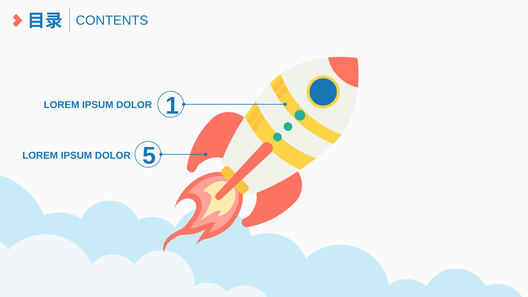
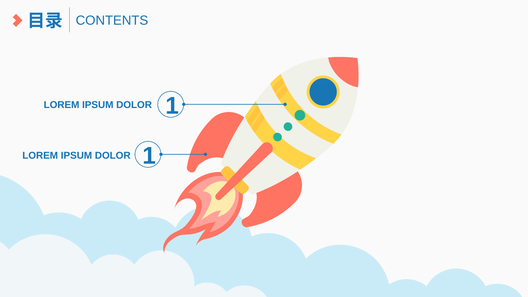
DOLOR 5: 5 -> 1 (149, 156)
